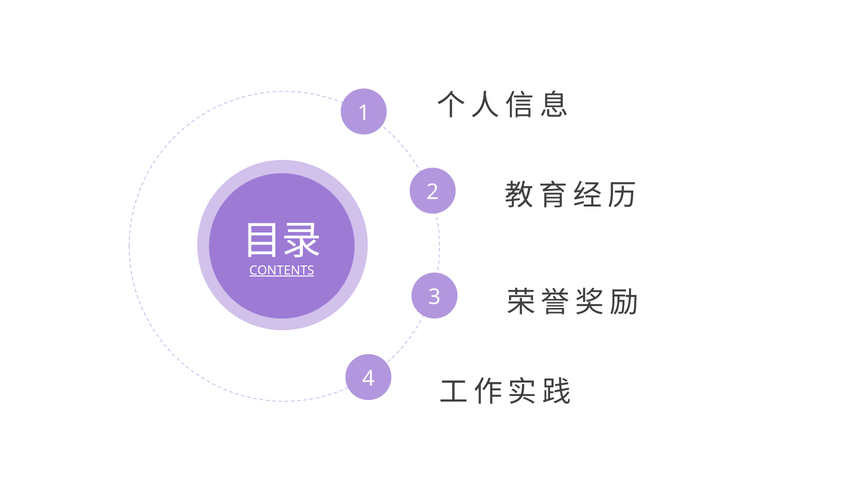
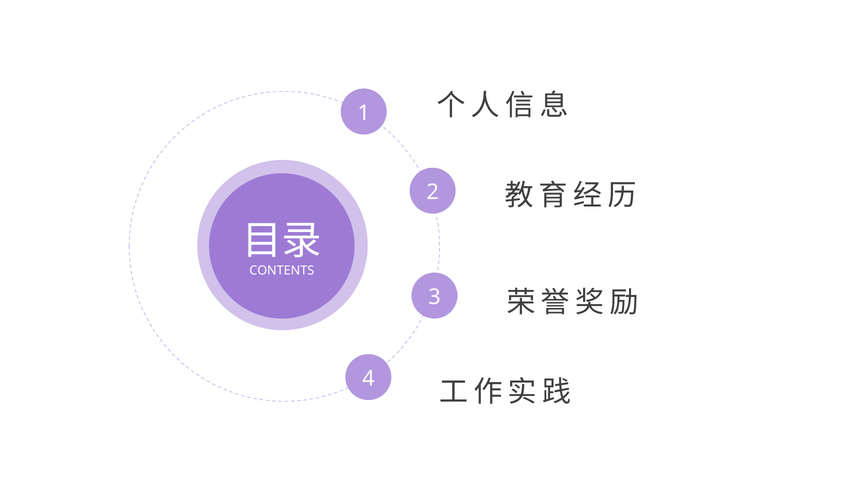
CONTENTS underline: present -> none (282, 271)
